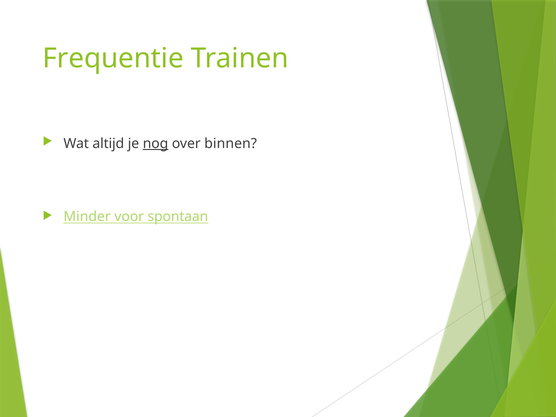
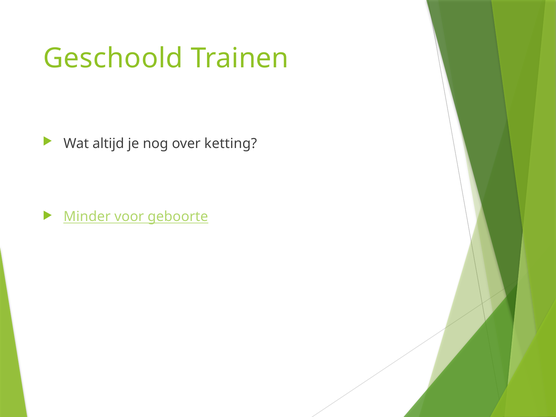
Frequentie: Frequentie -> Geschoold (113, 58)
nog underline: present -> none (156, 143)
binnen: binnen -> ketting (231, 143)
spontaan: spontaan -> geboorte (178, 217)
